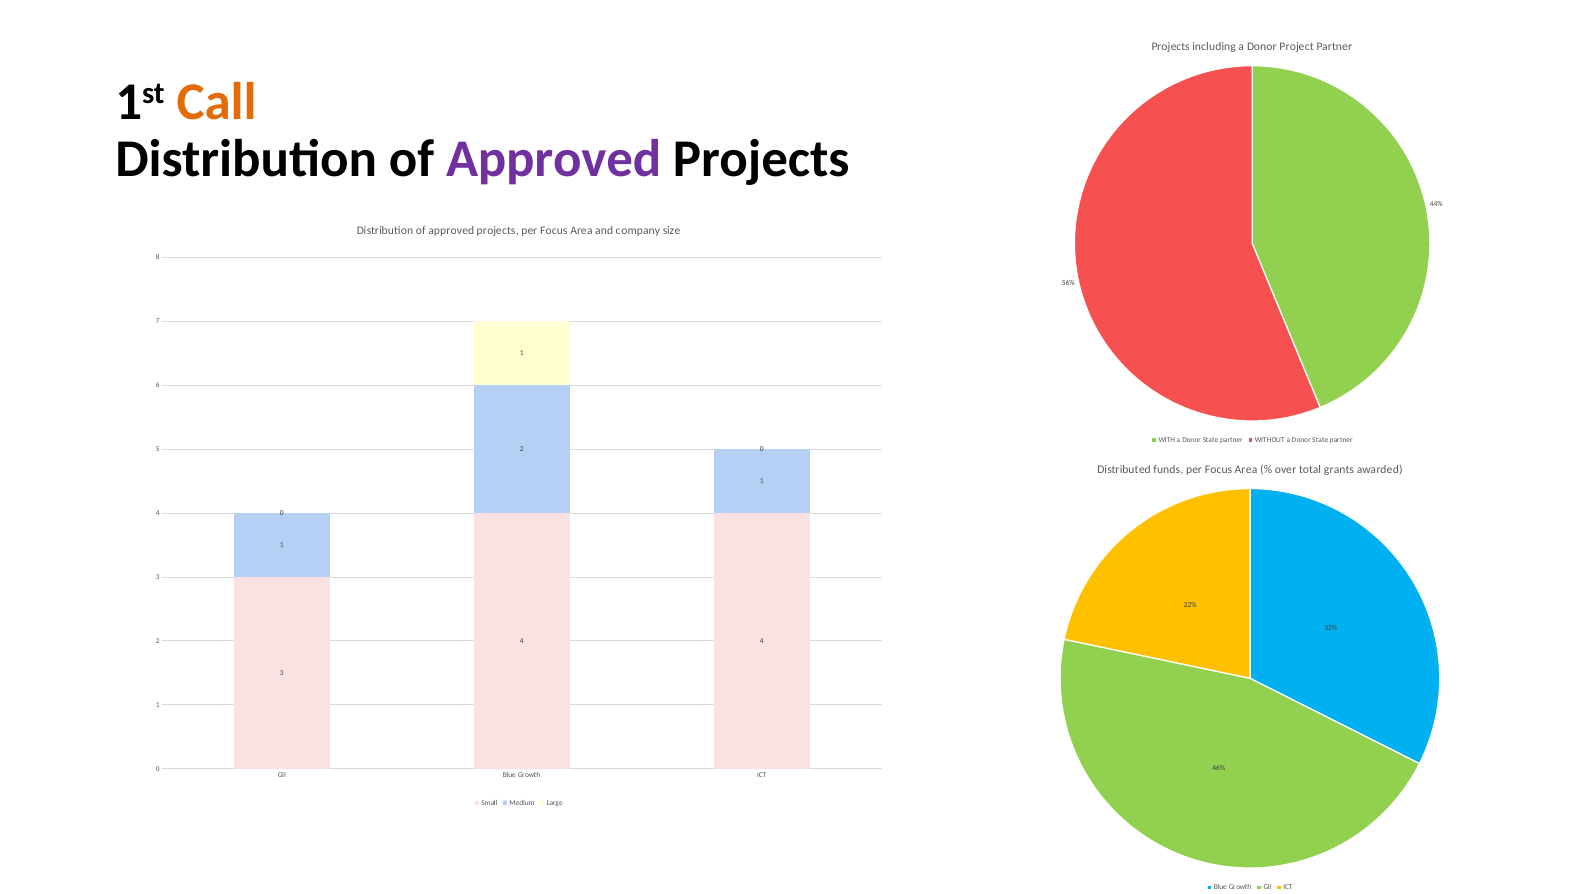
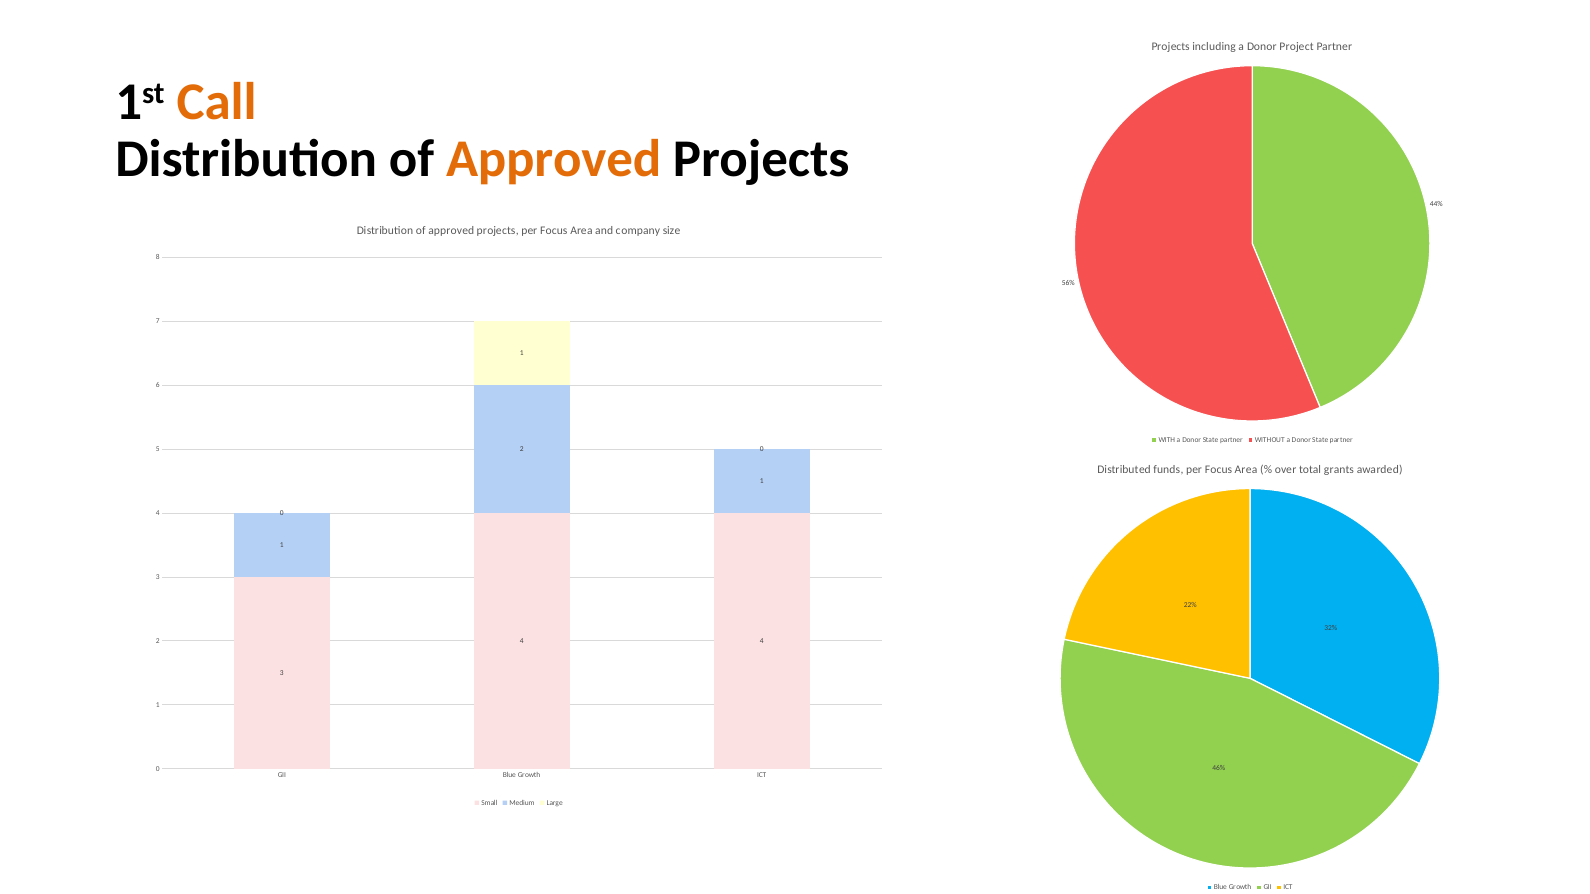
Approved colour: purple -> orange (554, 160)
